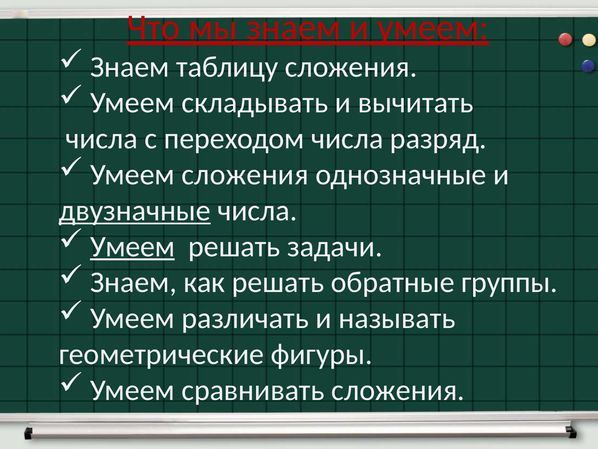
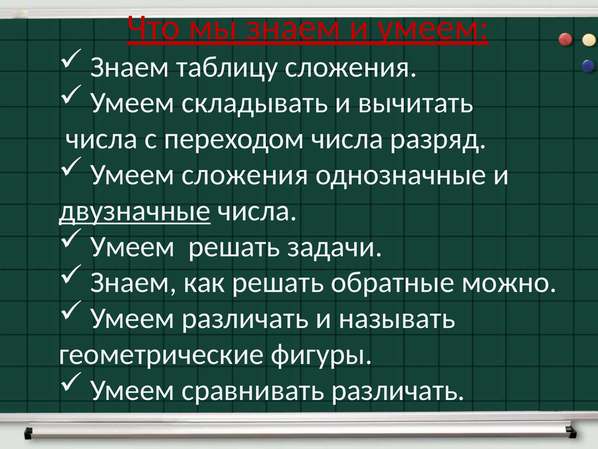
Умеем underline: present -> none (133, 246)
группы: группы -> можно (509, 282)
сравнивать сложения: сложения -> различать (398, 390)
